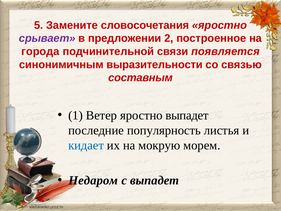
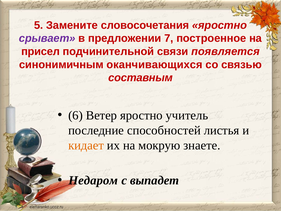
2: 2 -> 7 (169, 38)
города: города -> присел (41, 51)
выразительности: выразительности -> оканчивающихся (154, 65)
1: 1 -> 6 (76, 115)
яростно выпадет: выпадет -> учитель (187, 115)
популярность: популярность -> способностей (164, 130)
кидает colour: blue -> orange (86, 145)
морем: морем -> знаете (202, 145)
